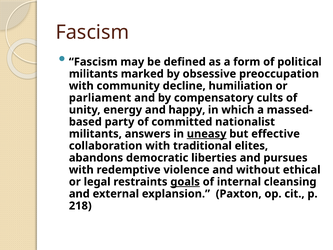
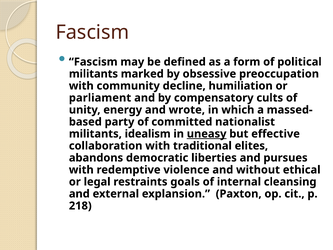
happy: happy -> wrote (187, 110)
answers: answers -> idealism (148, 134)
goals underline: present -> none (185, 182)
